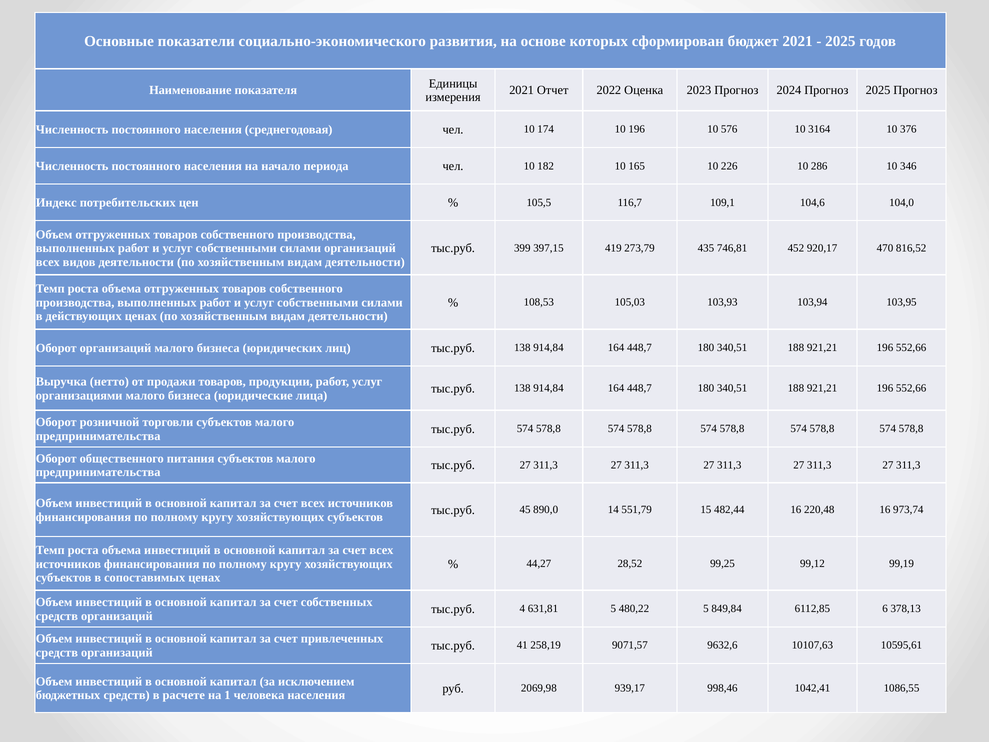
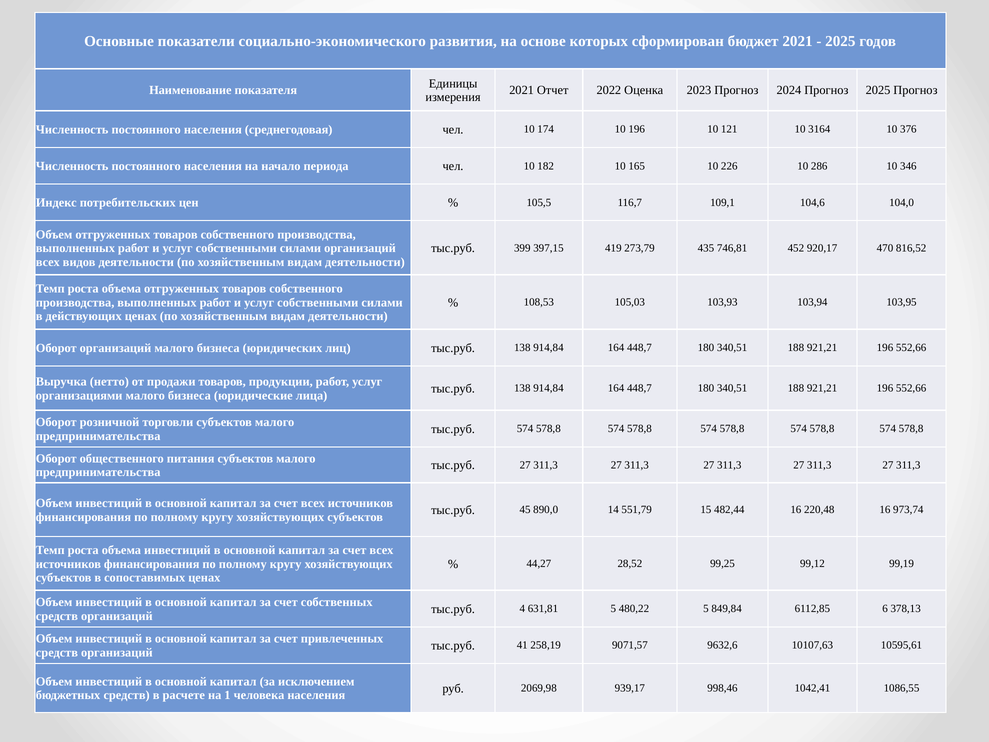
576: 576 -> 121 (729, 129)
